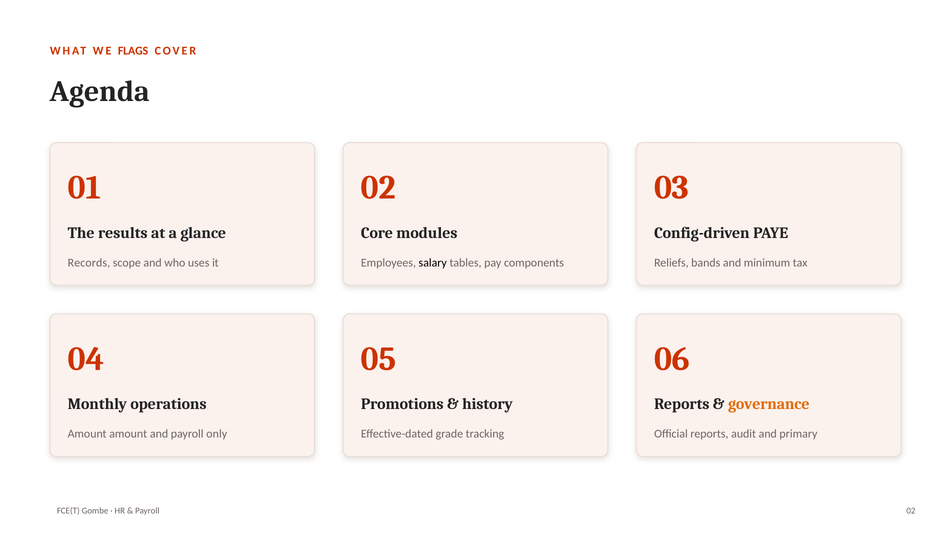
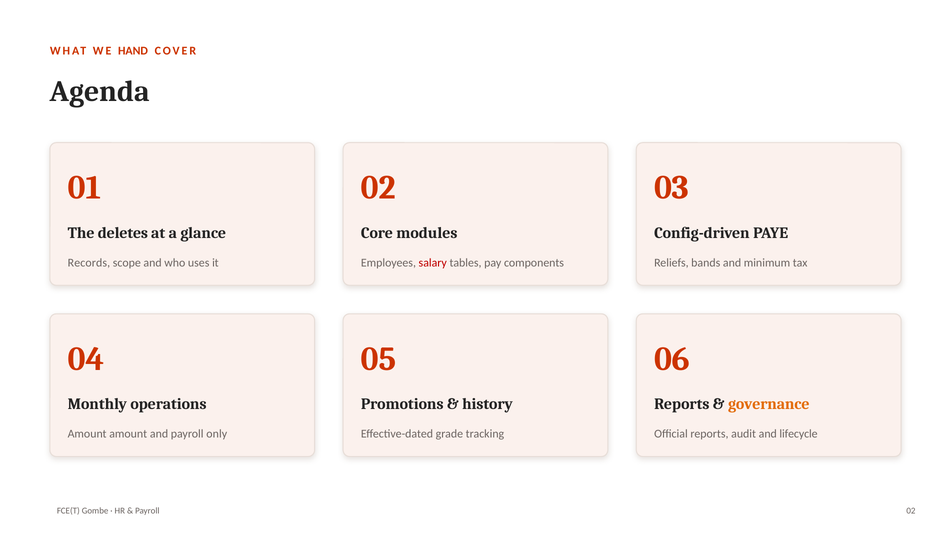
FLAGS: FLAGS -> HAND (133, 51)
results: results -> deletes (123, 233)
salary colour: black -> red (433, 263)
primary: primary -> lifecycle (799, 434)
